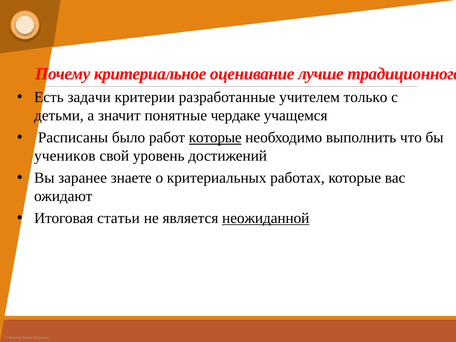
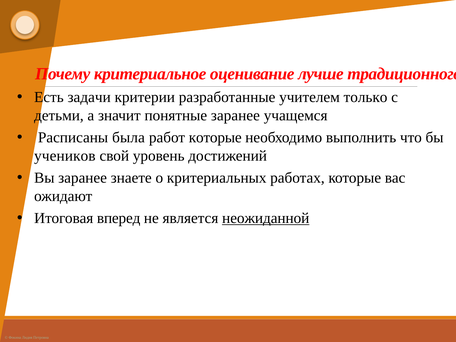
понятные чердаке: чердаке -> заранее (235, 116)
было: было -> была (128, 138)
которые underline: present -> none (215, 138)
статьи: статьи -> вперед (119, 218)
